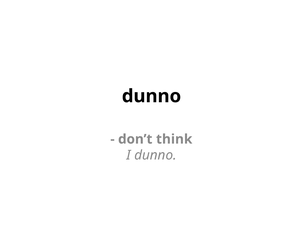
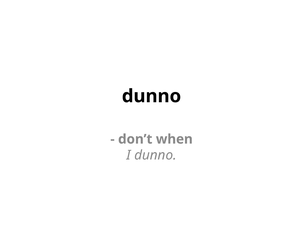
think: think -> when (174, 139)
